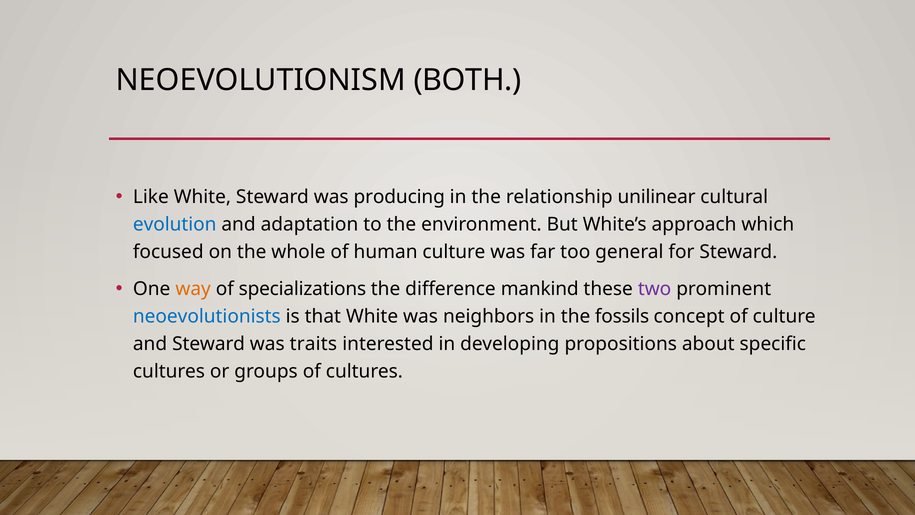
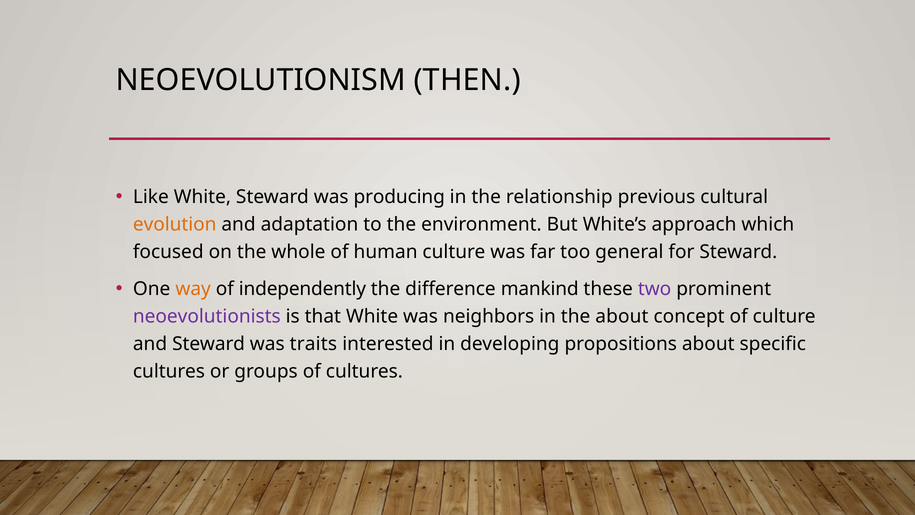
BOTH: BOTH -> THEN (467, 80)
unilinear: unilinear -> previous (656, 197)
evolution colour: blue -> orange (175, 224)
specializations: specializations -> independently (302, 289)
neoevolutionists colour: blue -> purple (207, 316)
the fossils: fossils -> about (622, 316)
